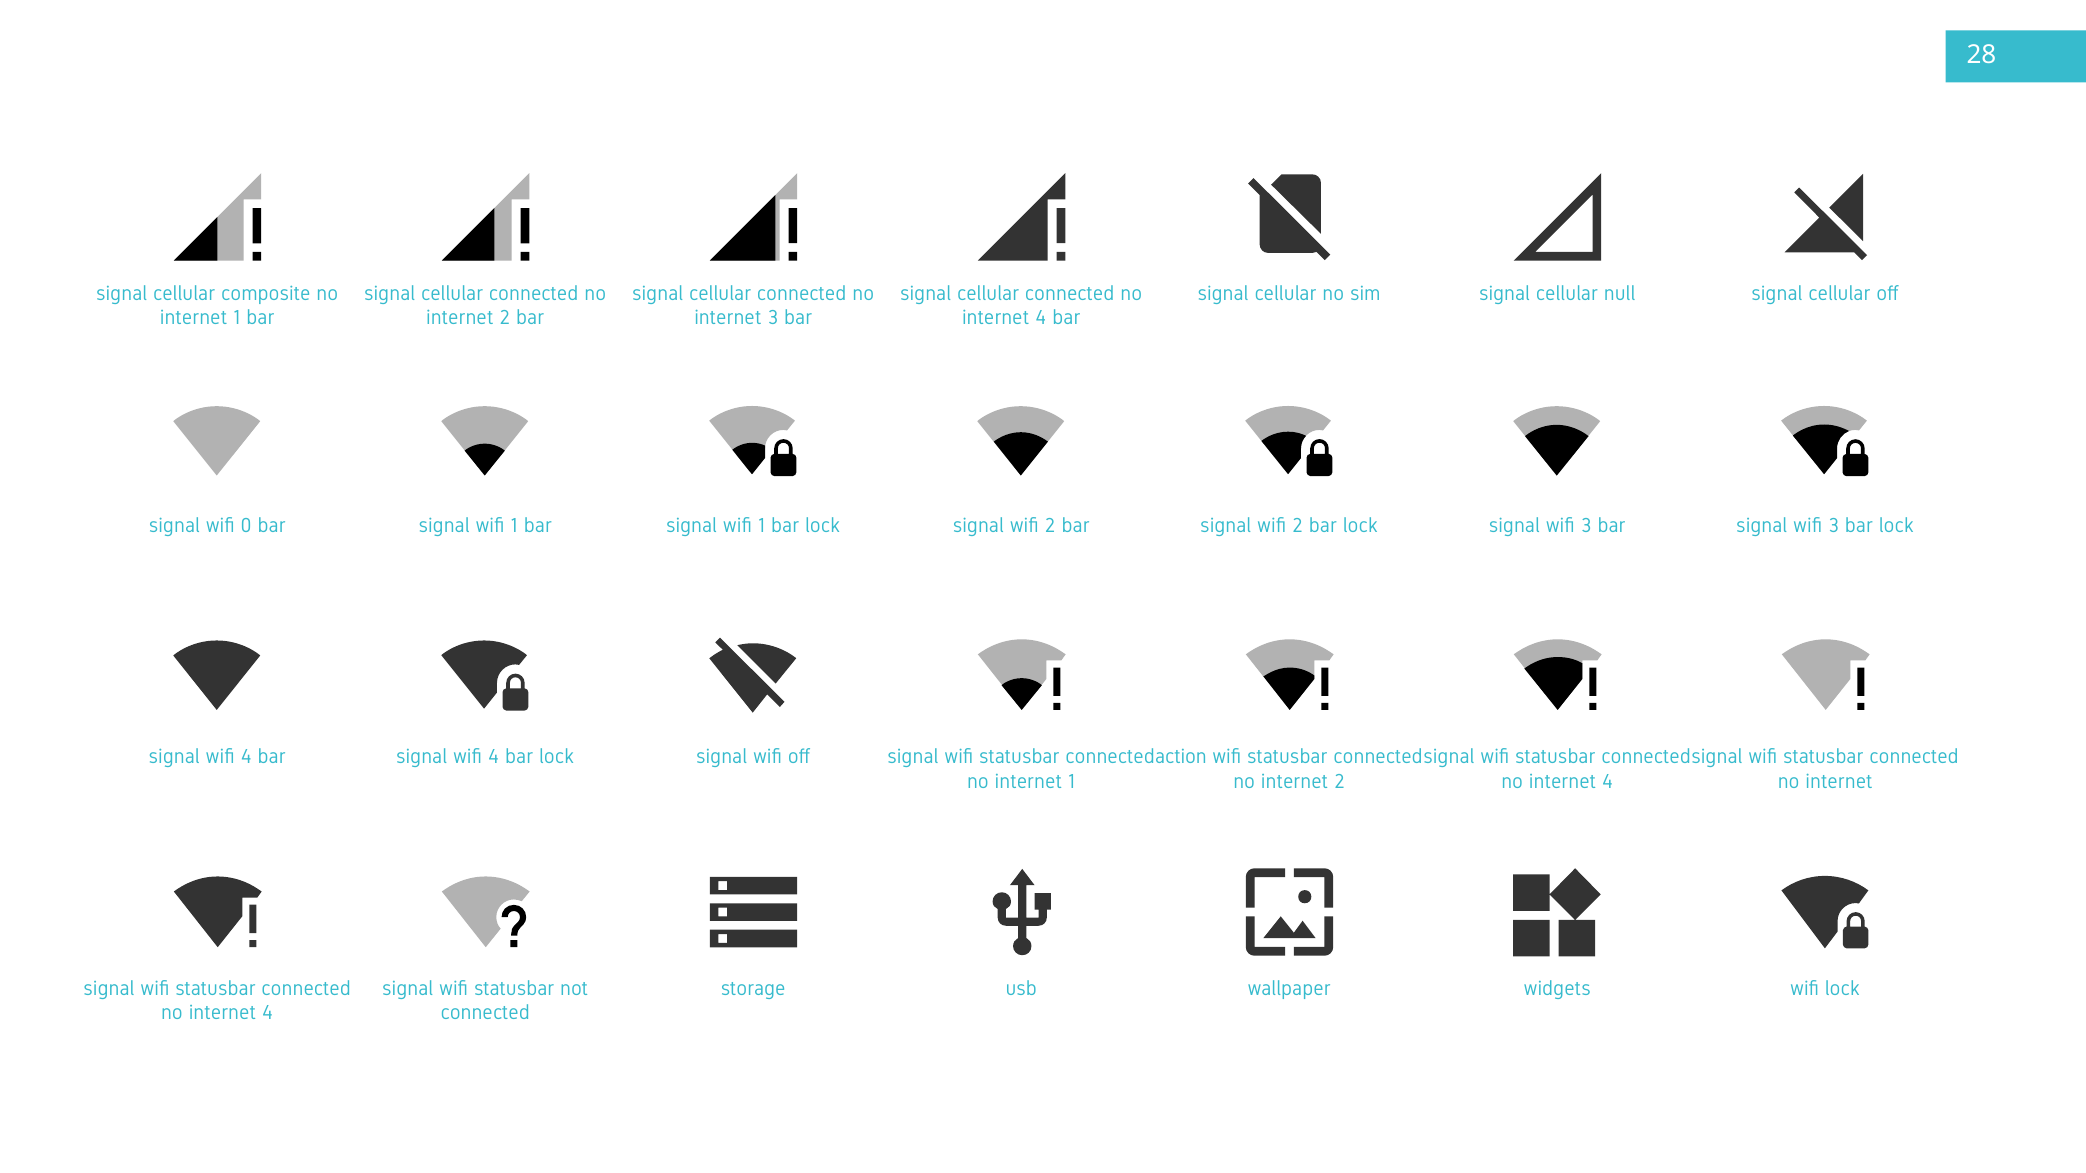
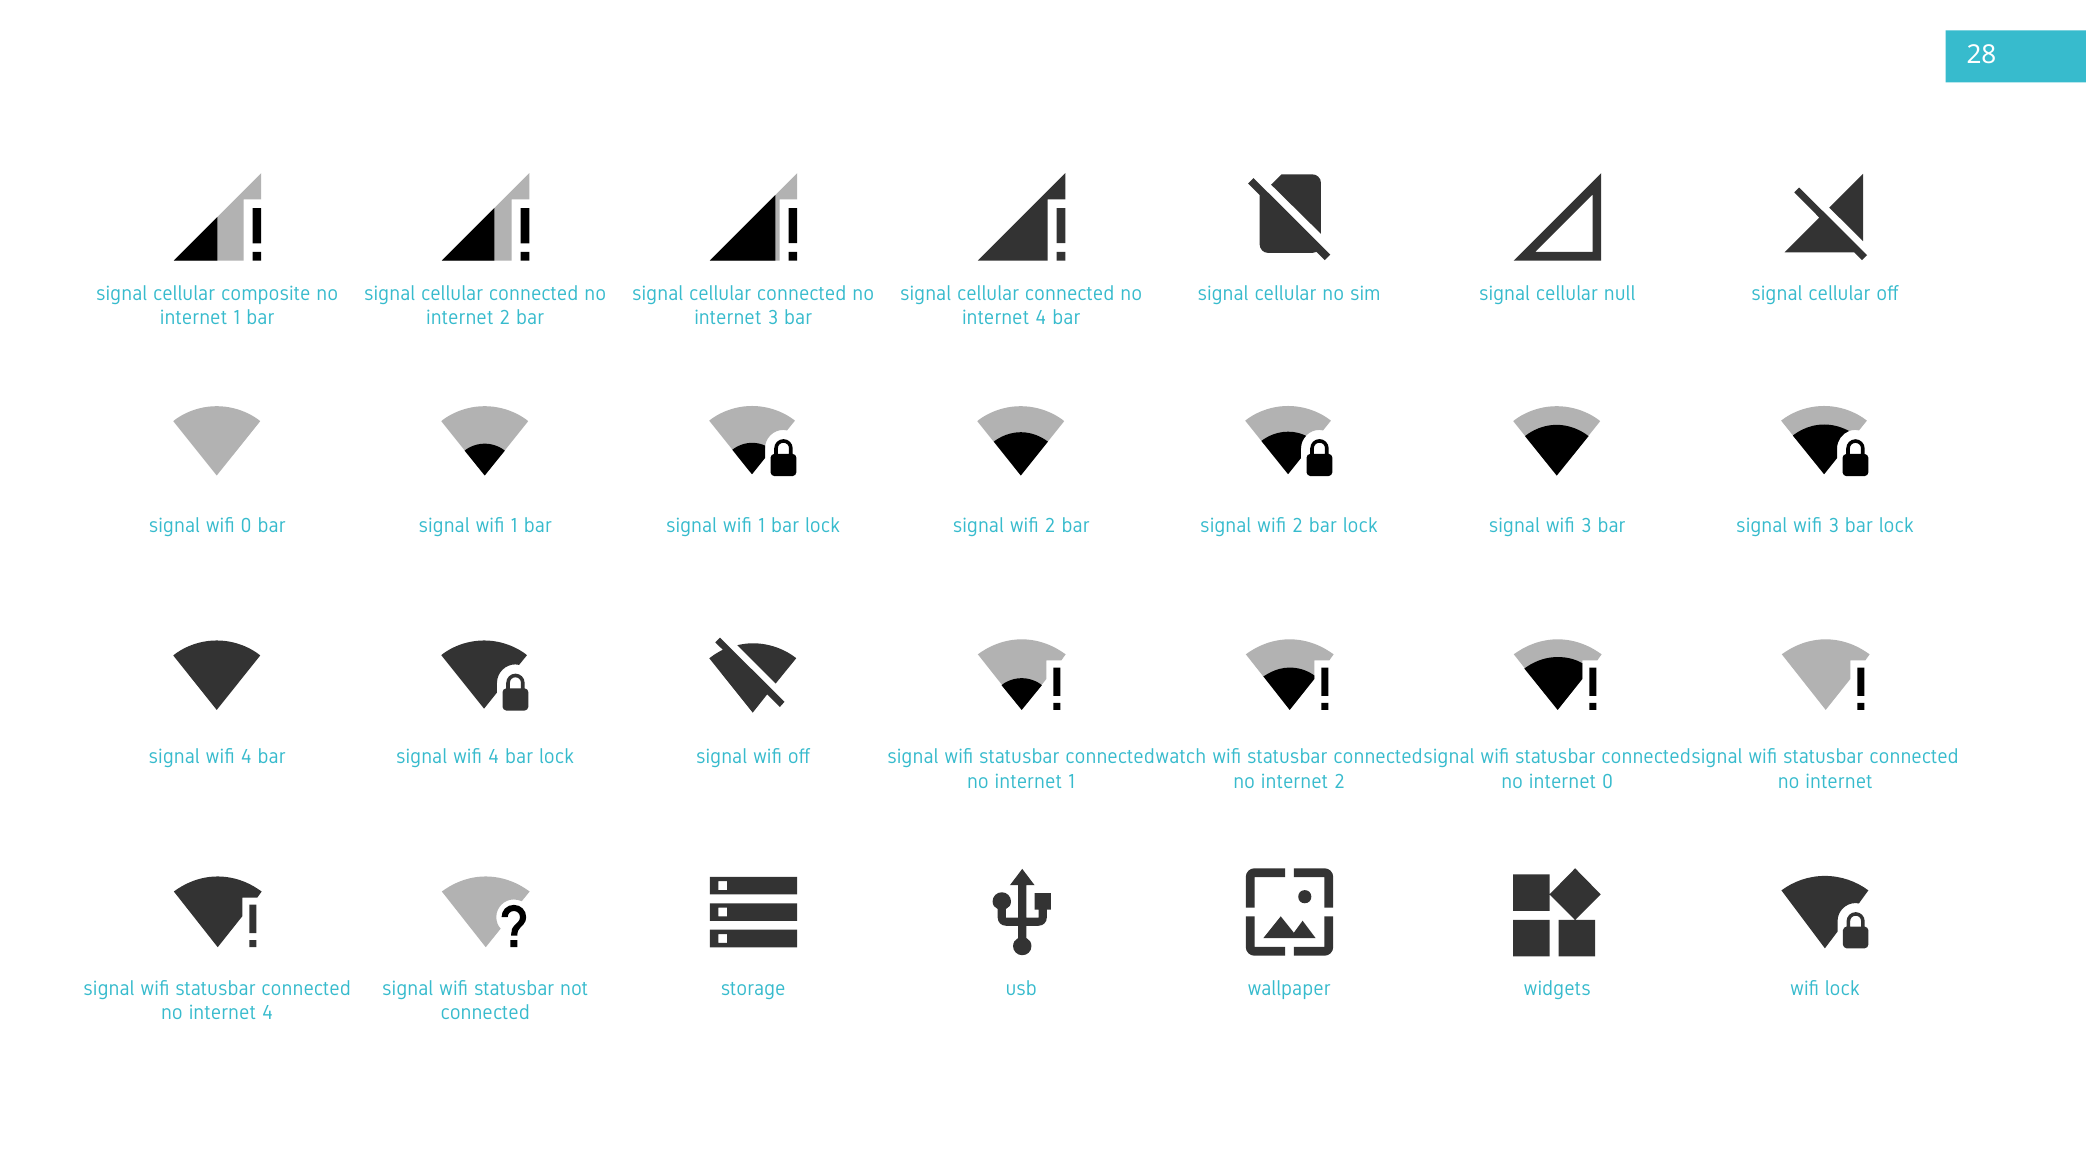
action: action -> watch (1181, 757)
4: 4 -> 0 (1608, 782)
